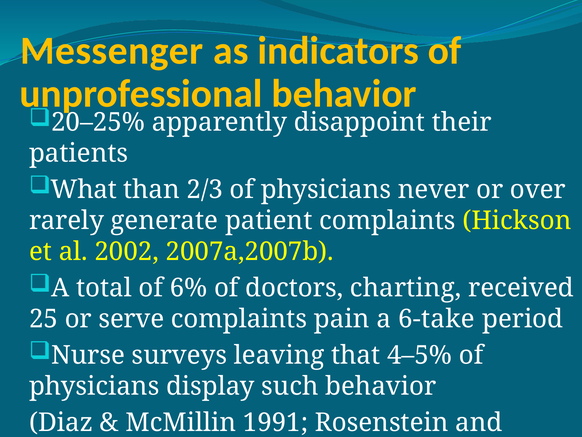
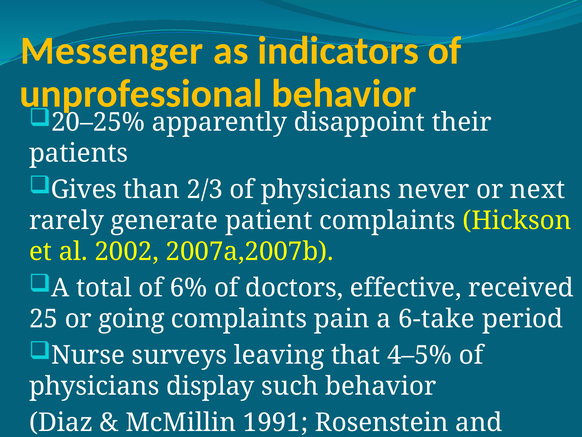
What: What -> Gives (84, 189)
over: over -> next (538, 189)
charting: charting -> effective (406, 288)
serve: serve -> going (131, 319)
